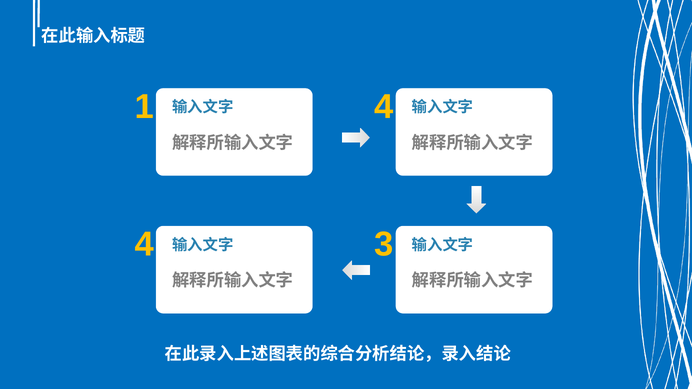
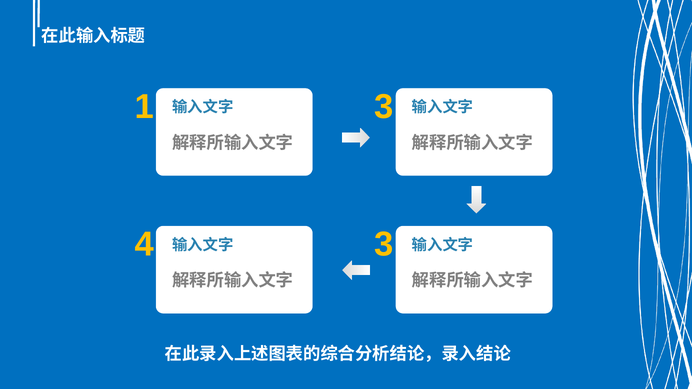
4: 4 -> 3 (384, 107)
